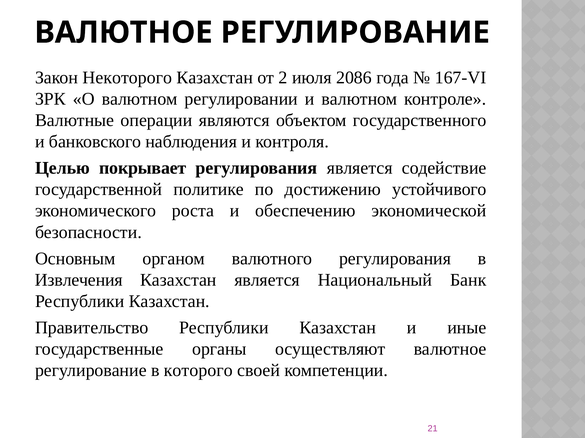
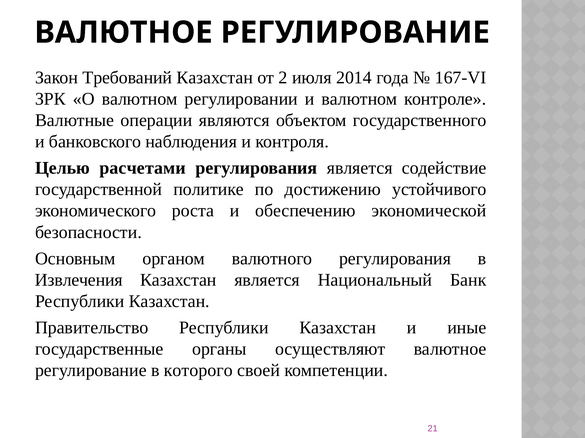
Некоторого: Некоторого -> Требований (127, 78)
2086: 2086 -> 2014 (354, 78)
покрывает: покрывает -> расчетами (143, 168)
